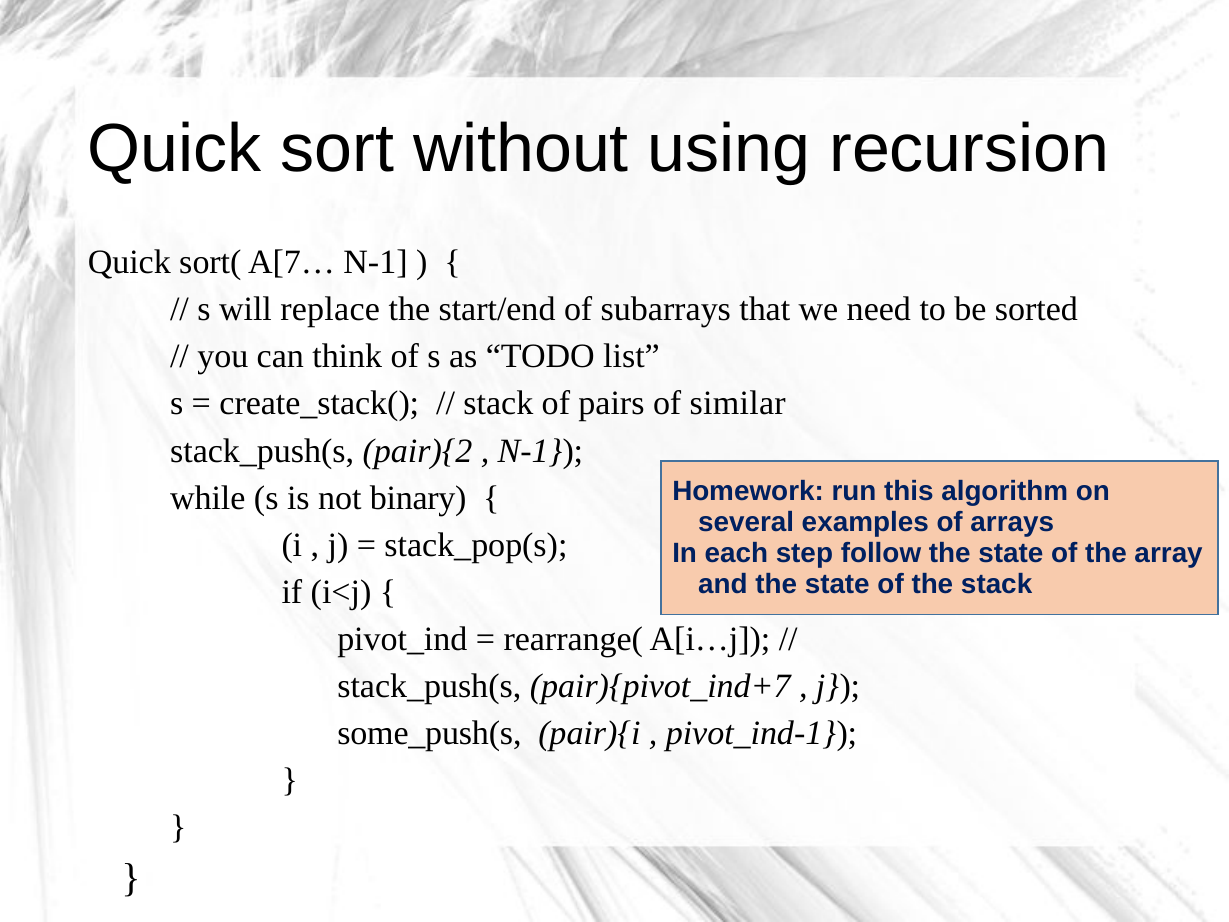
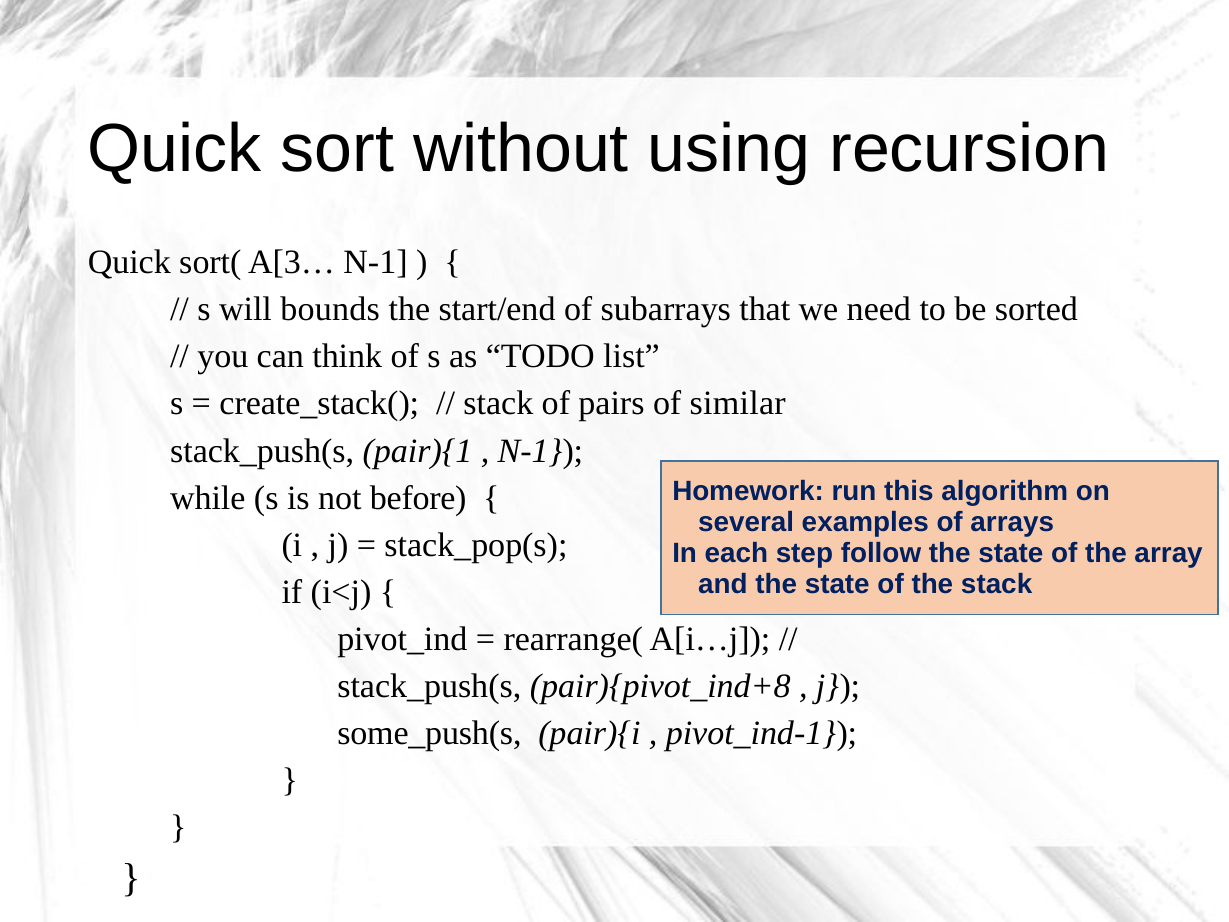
A[7…: A[7… -> A[3… (292, 262)
replace: replace -> bounds (330, 309)
pair){2: pair){2 -> pair){1 (418, 451)
binary: binary -> before (418, 498)
pair){pivot_ind+7: pair){pivot_ind+7 -> pair){pivot_ind+8 (660, 686)
